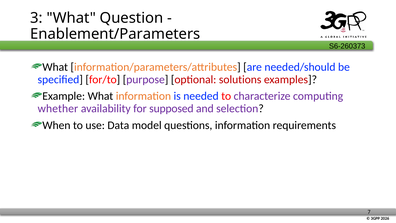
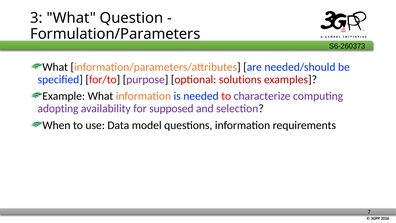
Enablement/Parameters: Enablement/Parameters -> Formulation/Parameters (115, 34)
whether: whether -> adopting (58, 109)
